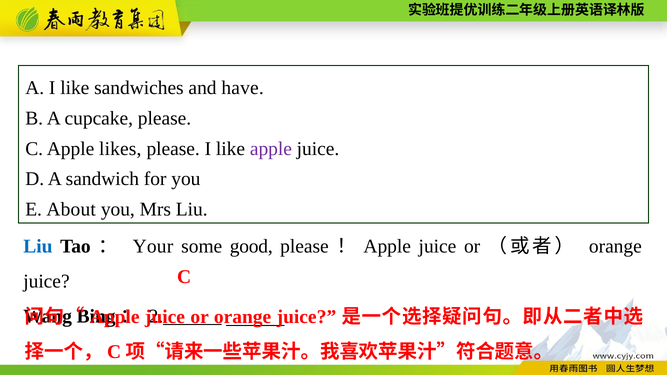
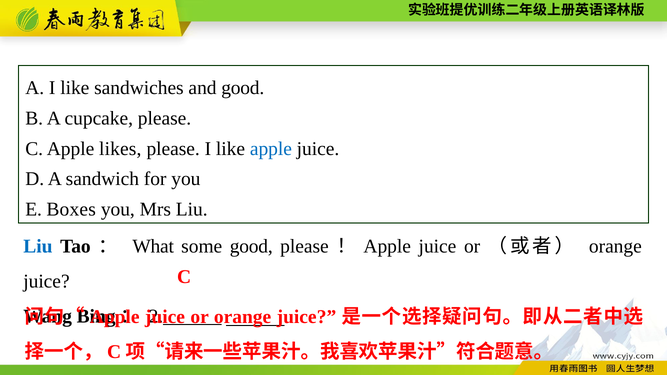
and have: have -> good (243, 88)
apple colour: purple -> blue (271, 149)
About: About -> Boxes (71, 209)
Your: Your -> What (153, 246)
